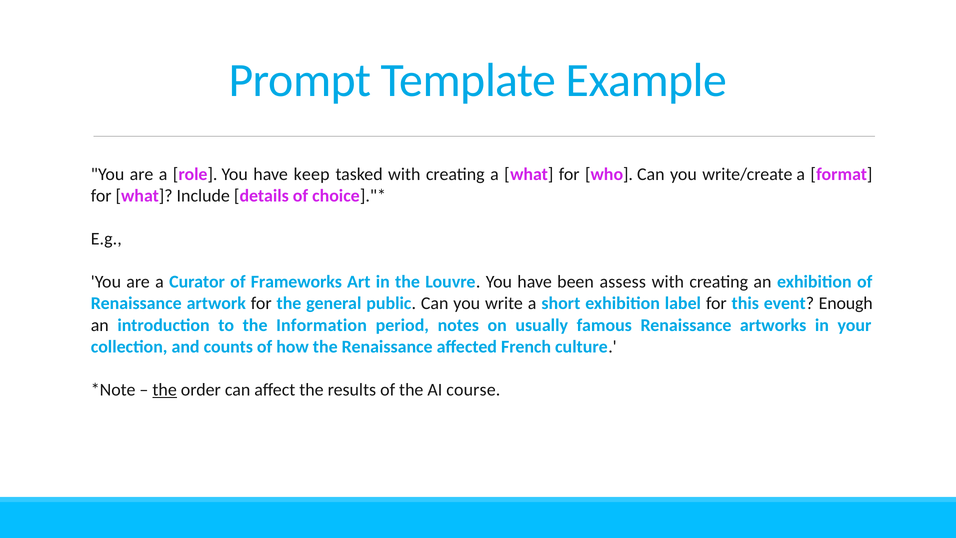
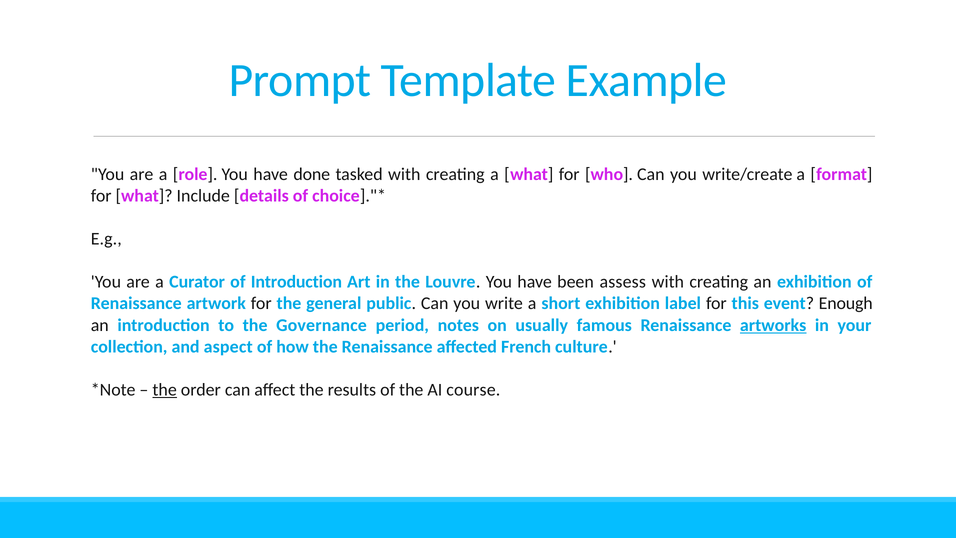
keep: keep -> done (312, 174)
of Frameworks: Frameworks -> Introduction (296, 282)
Information: Information -> Governance (322, 325)
artworks underline: none -> present (773, 325)
counts: counts -> aspect (228, 346)
